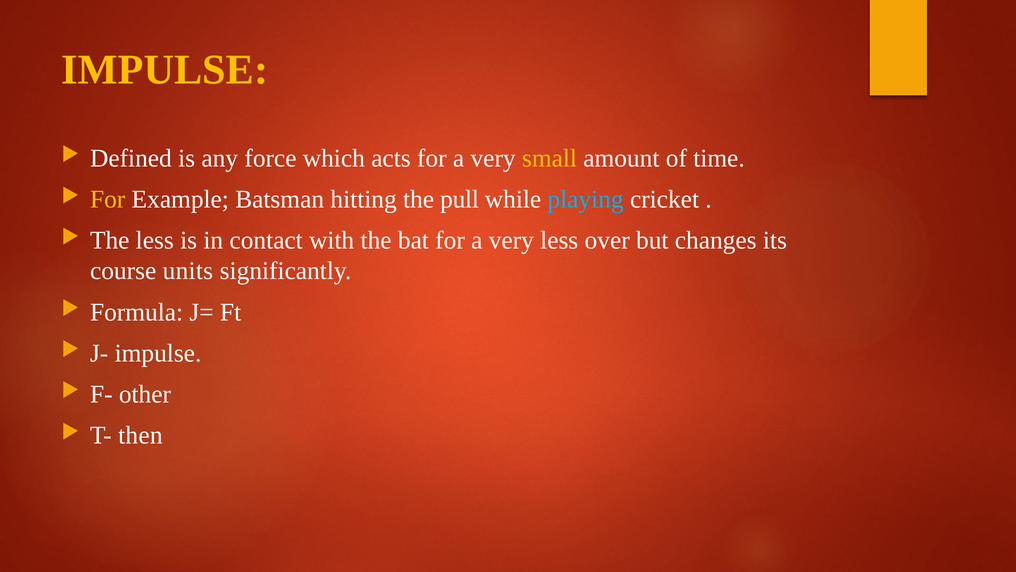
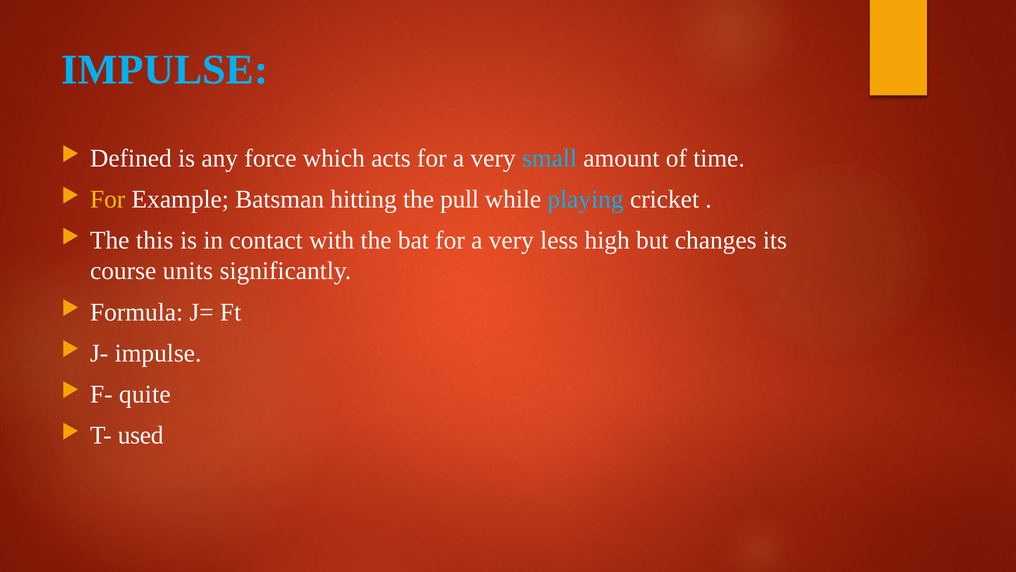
IMPULSE colour: yellow -> light blue (165, 70)
small colour: yellow -> light blue (550, 158)
The less: less -> this (155, 240)
over: over -> high (607, 240)
other: other -> quite (145, 394)
then: then -> used (141, 435)
